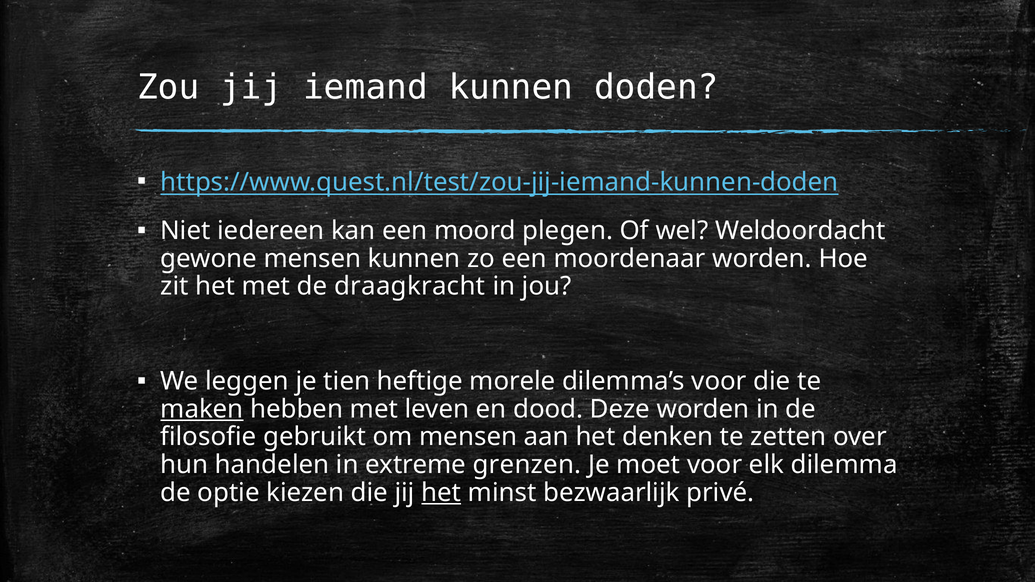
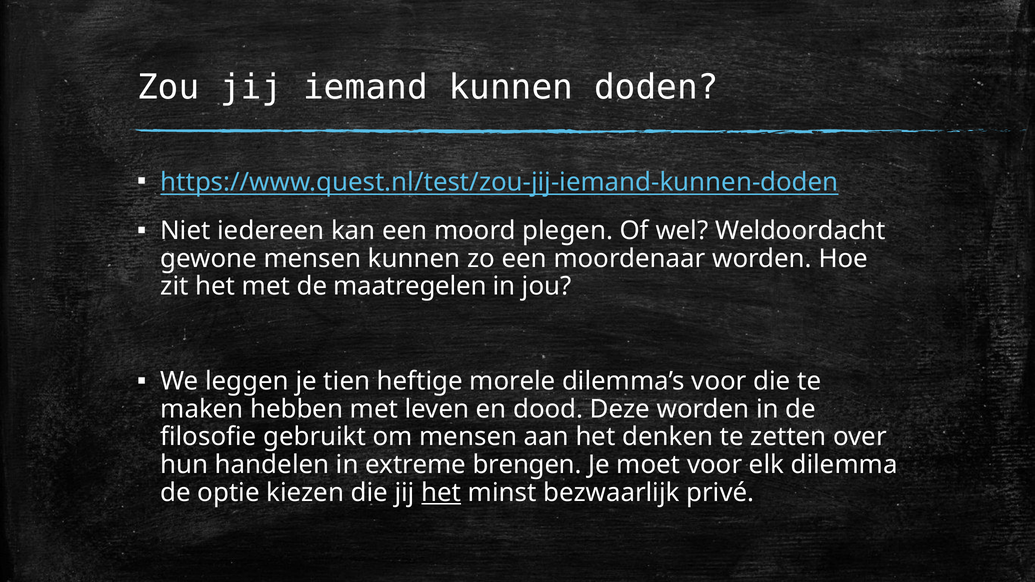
draagkracht: draagkracht -> maatregelen (410, 287)
maken underline: present -> none (202, 409)
grenzen: grenzen -> brengen (527, 465)
